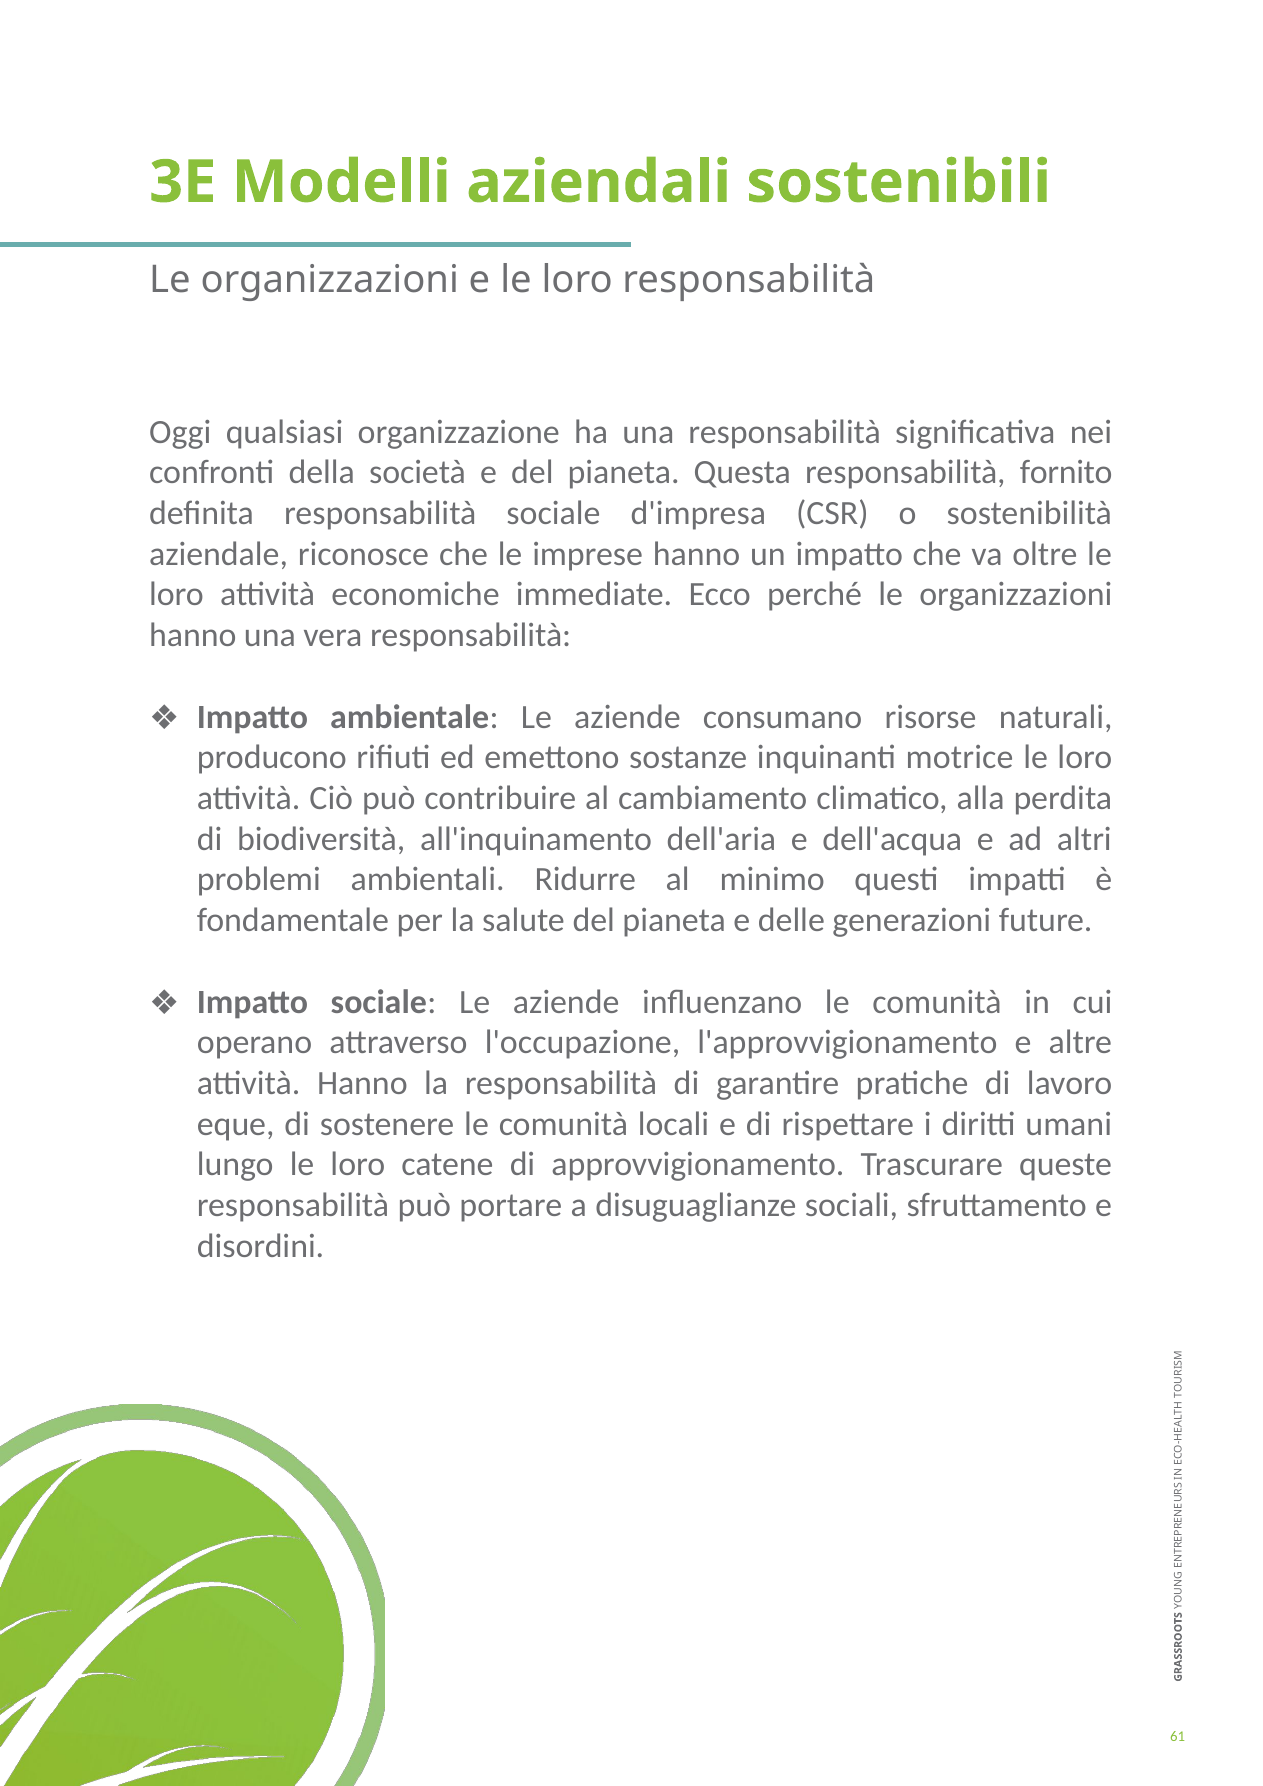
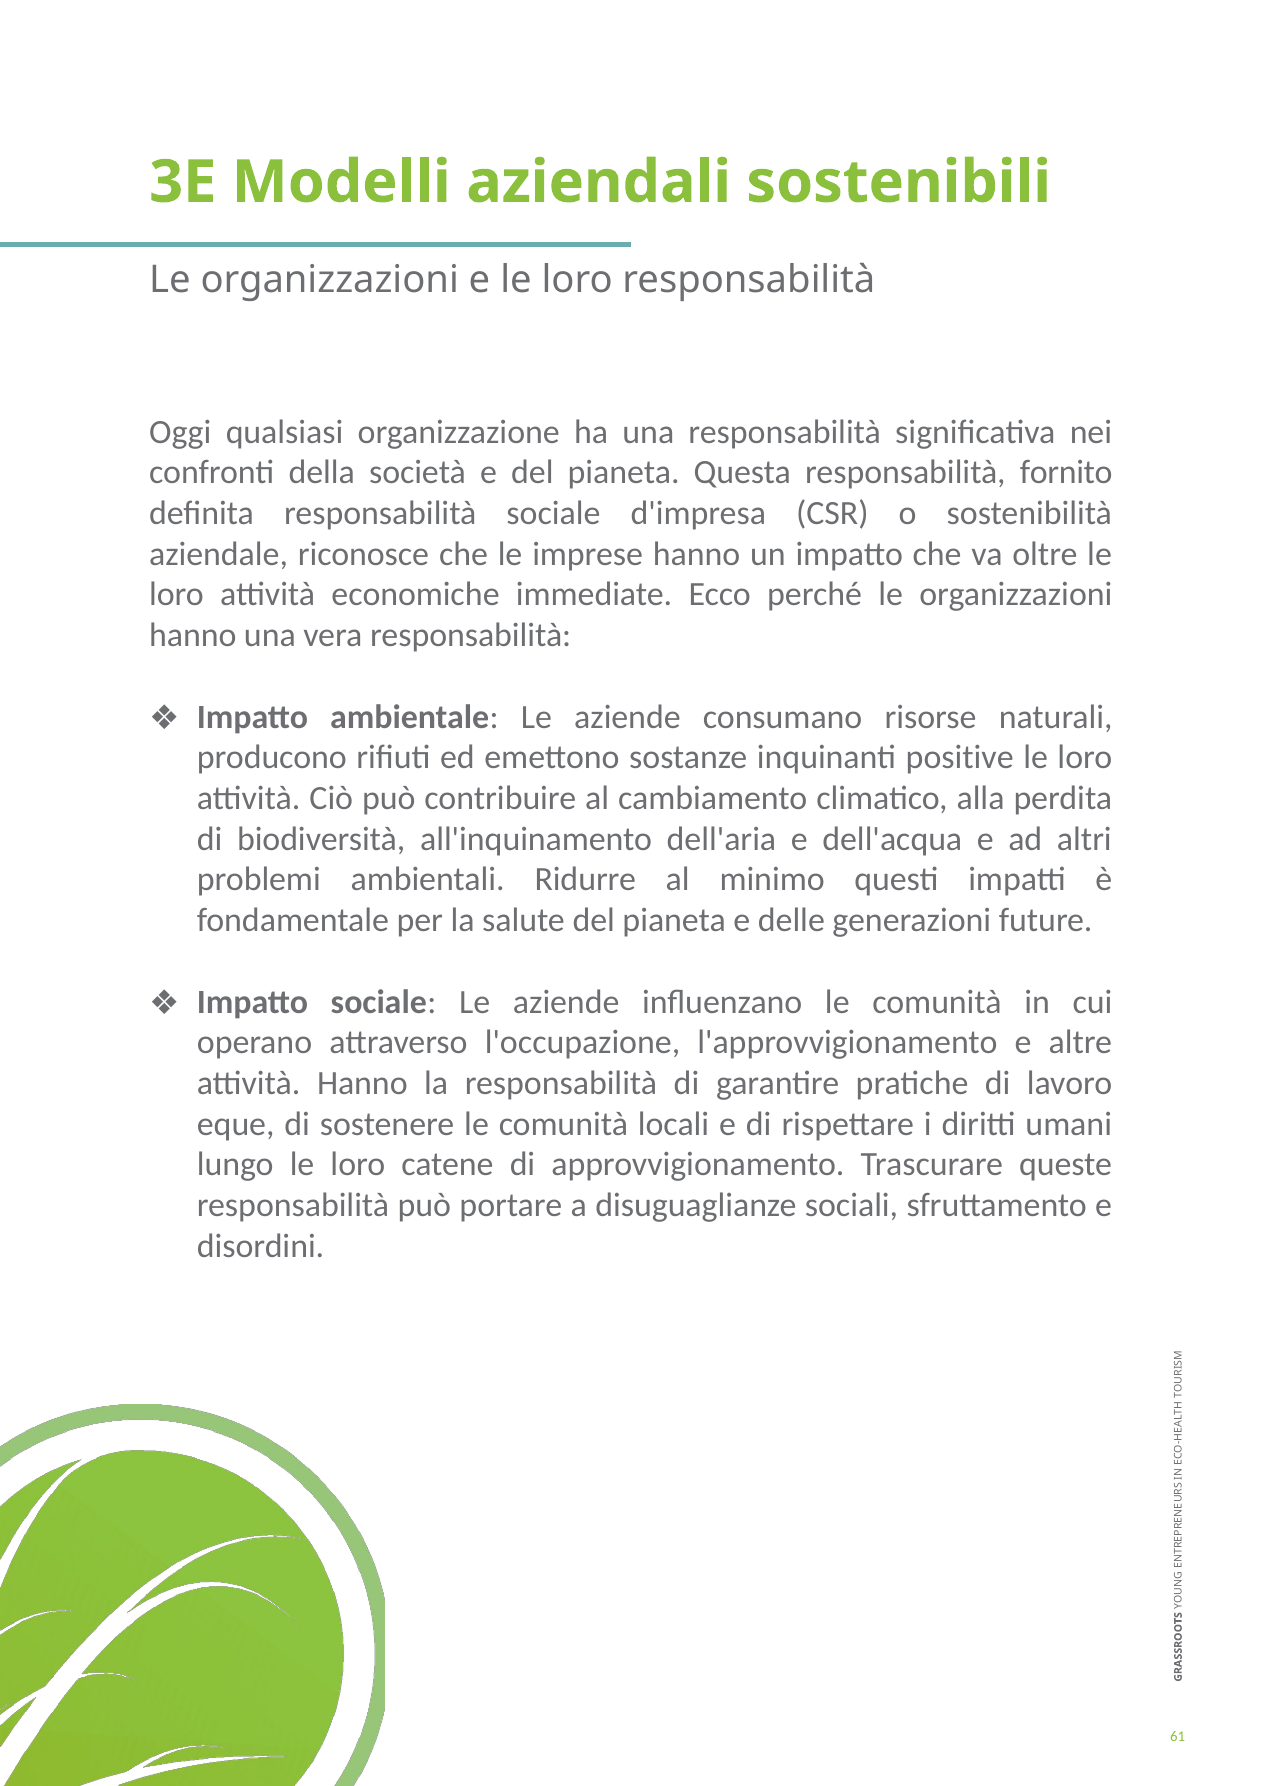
motrice: motrice -> positive (960, 758)
